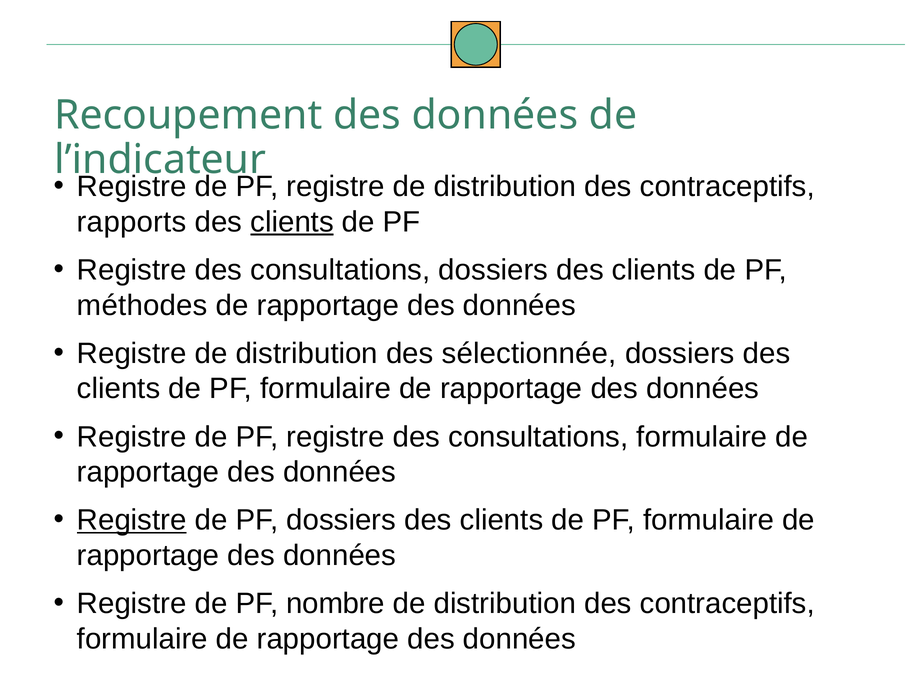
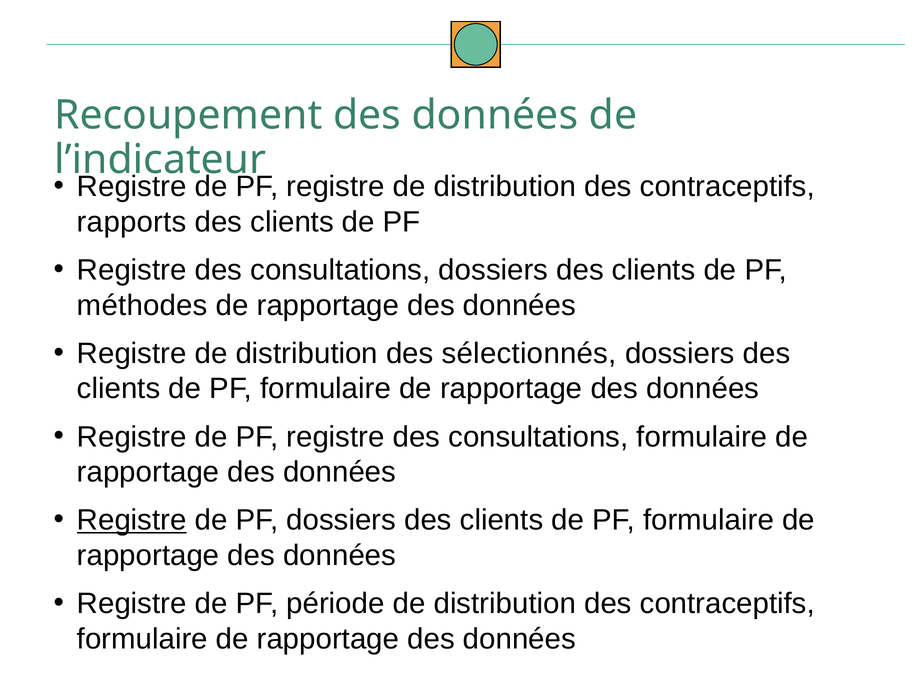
clients underline: present -> none (292, 222)
sélectionnée: sélectionnée -> sélectionnés (529, 354)
nombre: nombre -> période (335, 604)
